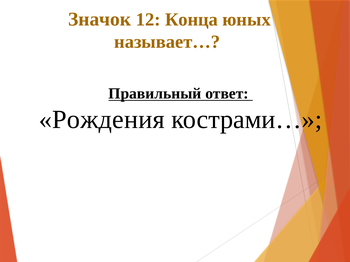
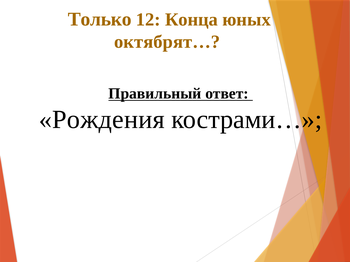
Значок: Значок -> Только (100, 19)
называет…: называет… -> октябрят… (167, 42)
